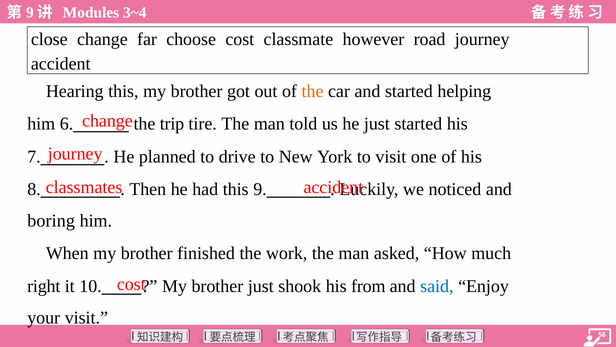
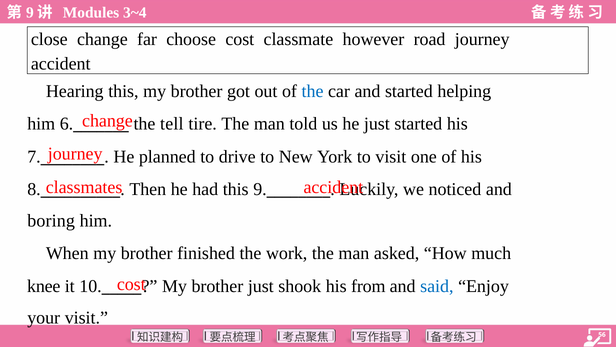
the colour: orange -> blue (313, 91)
trip: trip -> tell (172, 124)
right: right -> knee (44, 286)
